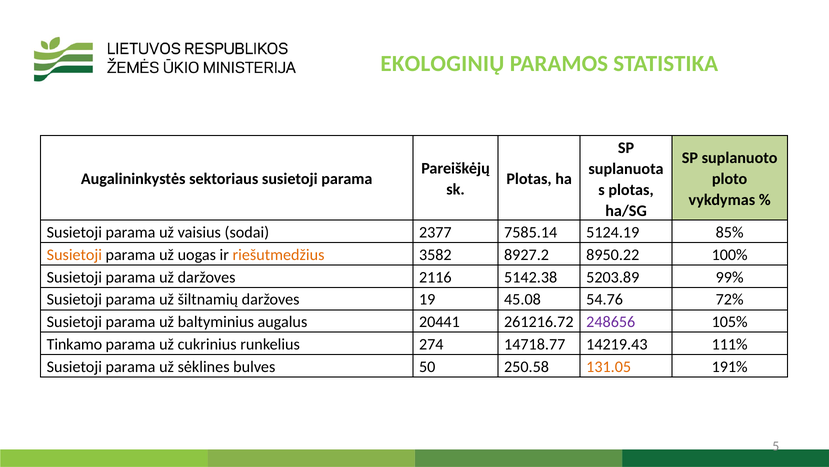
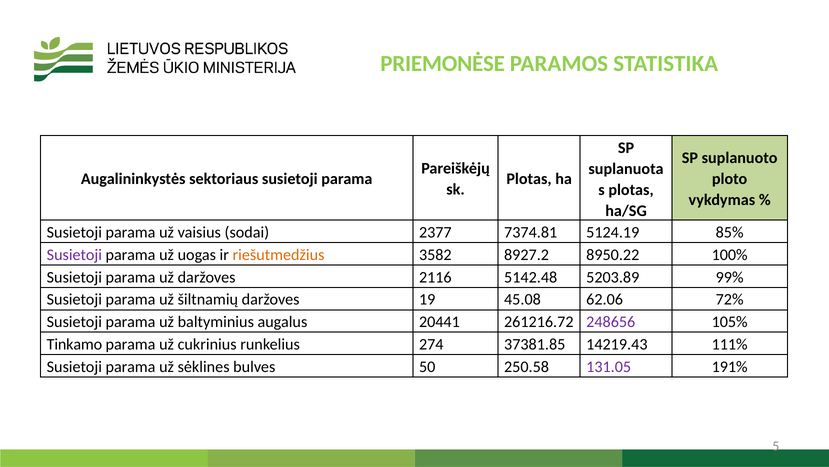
EKOLOGINIŲ: EKOLOGINIŲ -> PRIEMONĖSE (443, 64)
7585.14: 7585.14 -> 7374.81 (531, 232)
Susietoji colour: orange -> purple (74, 254)
5142.38: 5142.38 -> 5142.48 (531, 277)
54.76: 54.76 -> 62.06 (605, 299)
14718.77: 14718.77 -> 37381.85 (535, 344)
131.05 colour: orange -> purple (609, 366)
